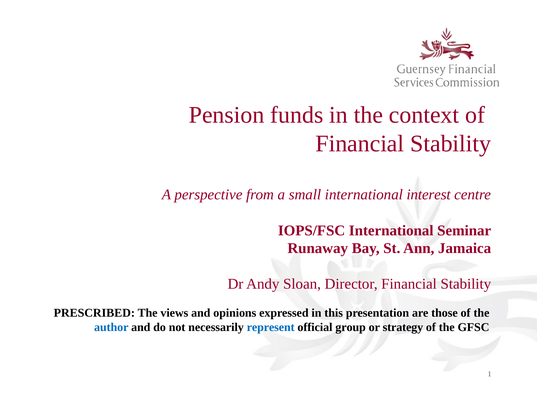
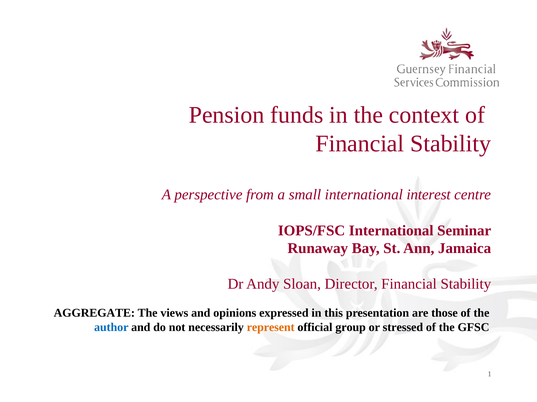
PRESCRIBED: PRESCRIBED -> AGGREGATE (94, 314)
represent colour: blue -> orange (271, 328)
strategy: strategy -> stressed (403, 328)
